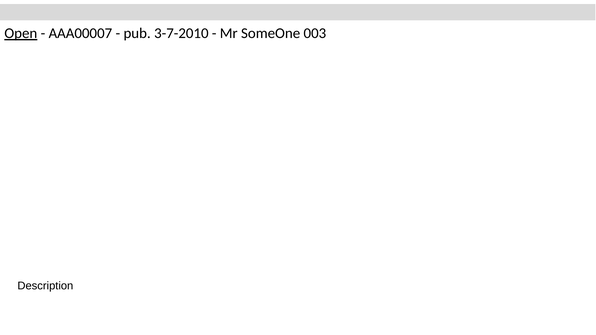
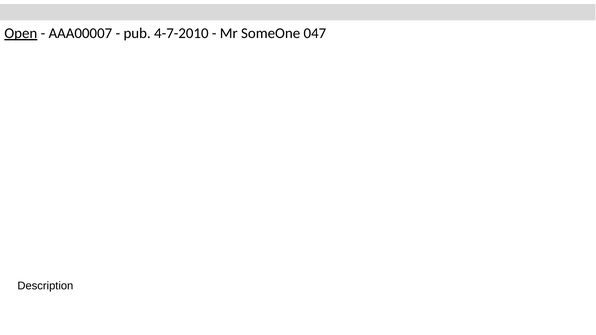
3-7-2010: 3-7-2010 -> 4-7-2010 (181, 33)
003: 003 -> 047 (315, 33)
